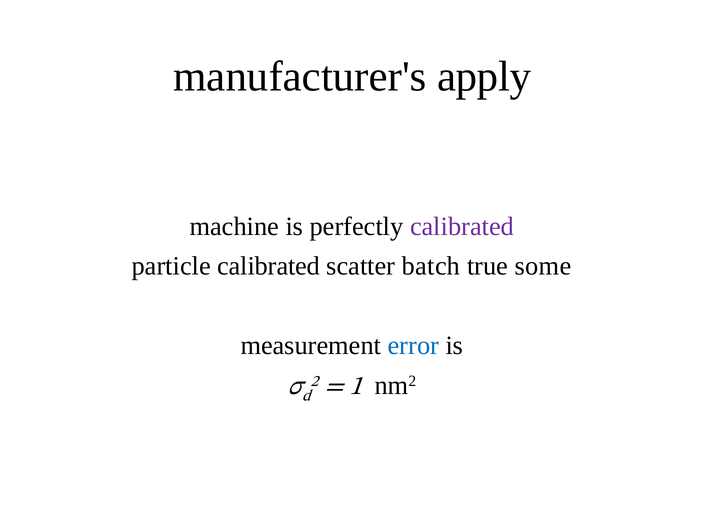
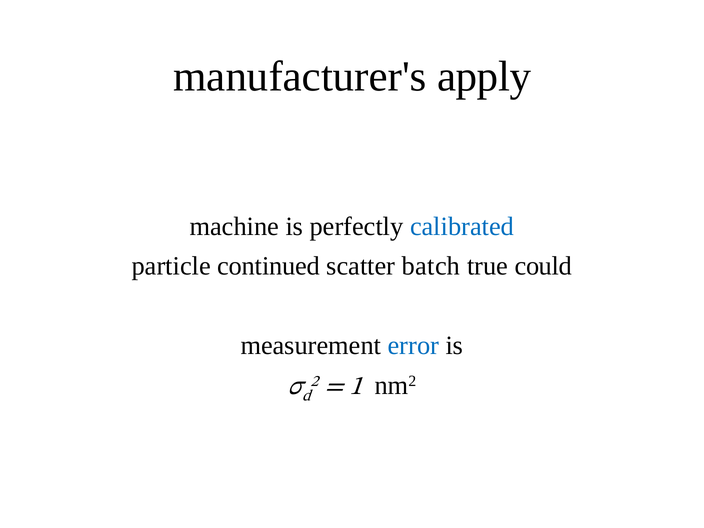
calibrated colour: purple -> blue (462, 227)
particle calibrated: calibrated -> continued (269, 266)
some: some -> could (543, 266)
